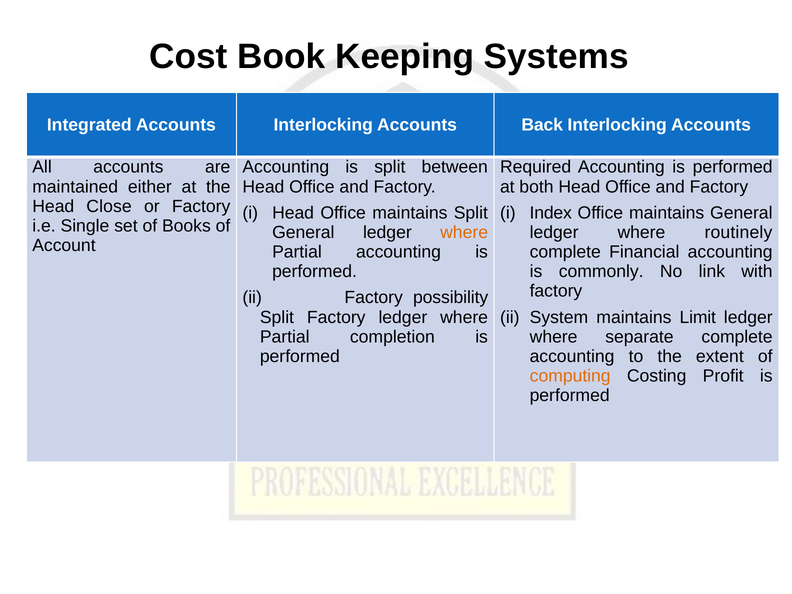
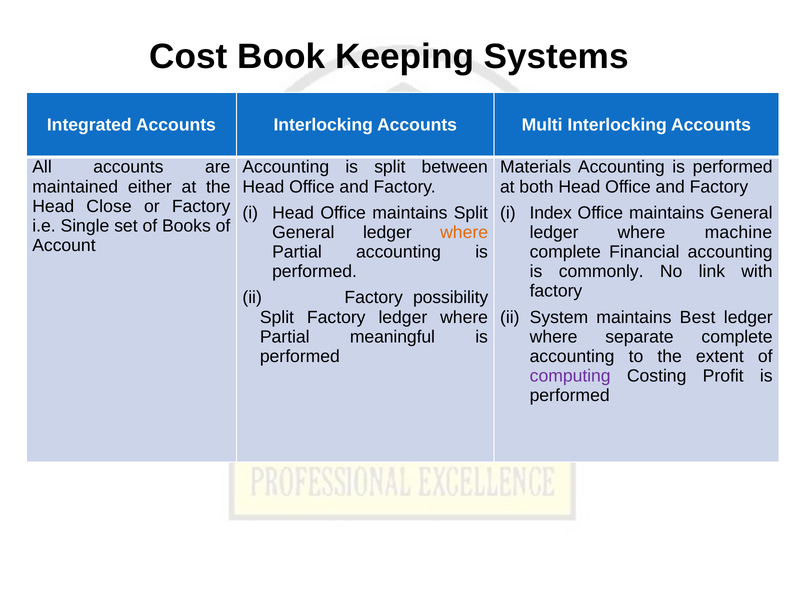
Back: Back -> Multi (542, 125)
Required: Required -> Materials (536, 167)
routinely: routinely -> machine (738, 232)
Limit: Limit -> Best (698, 317)
completion: completion -> meaningful (392, 337)
computing colour: orange -> purple (570, 376)
